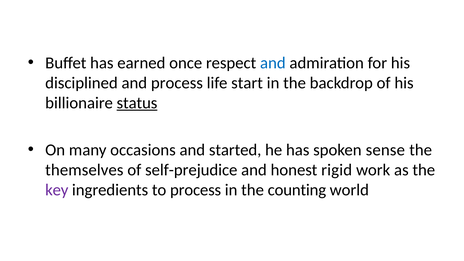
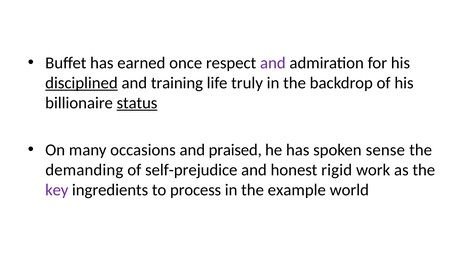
and colour: blue -> purple (273, 63)
disciplined underline: none -> present (81, 83)
and process: process -> training (177, 83)
start: start -> truly (247, 83)
started: started -> praised (235, 150)
themselves: themselves -> demanding (84, 170)
counting: counting -> example (297, 190)
